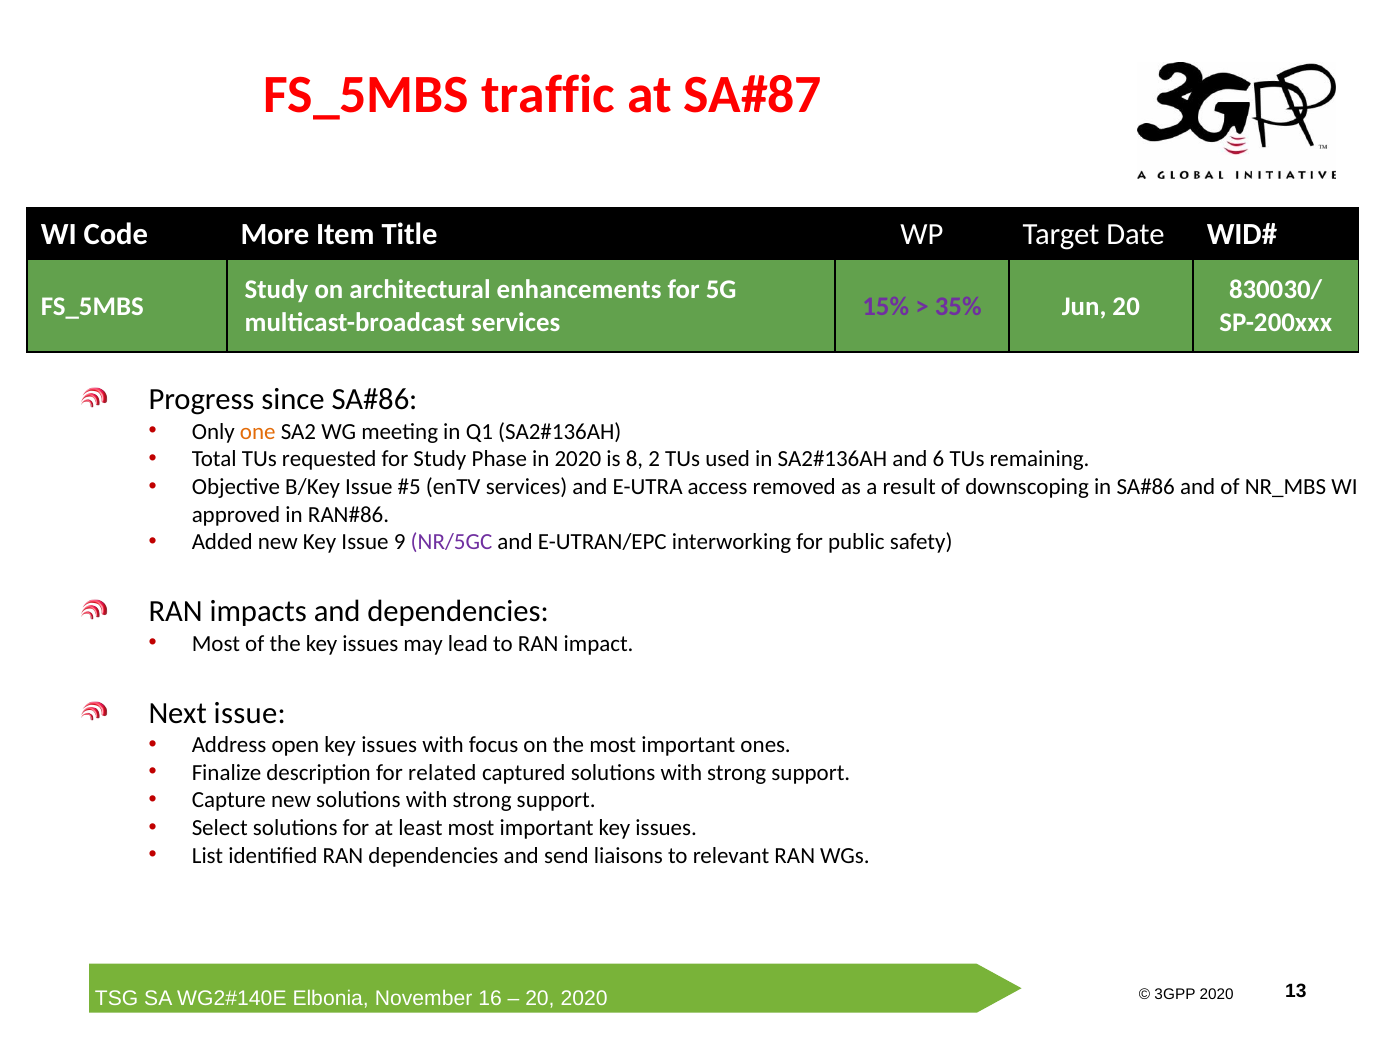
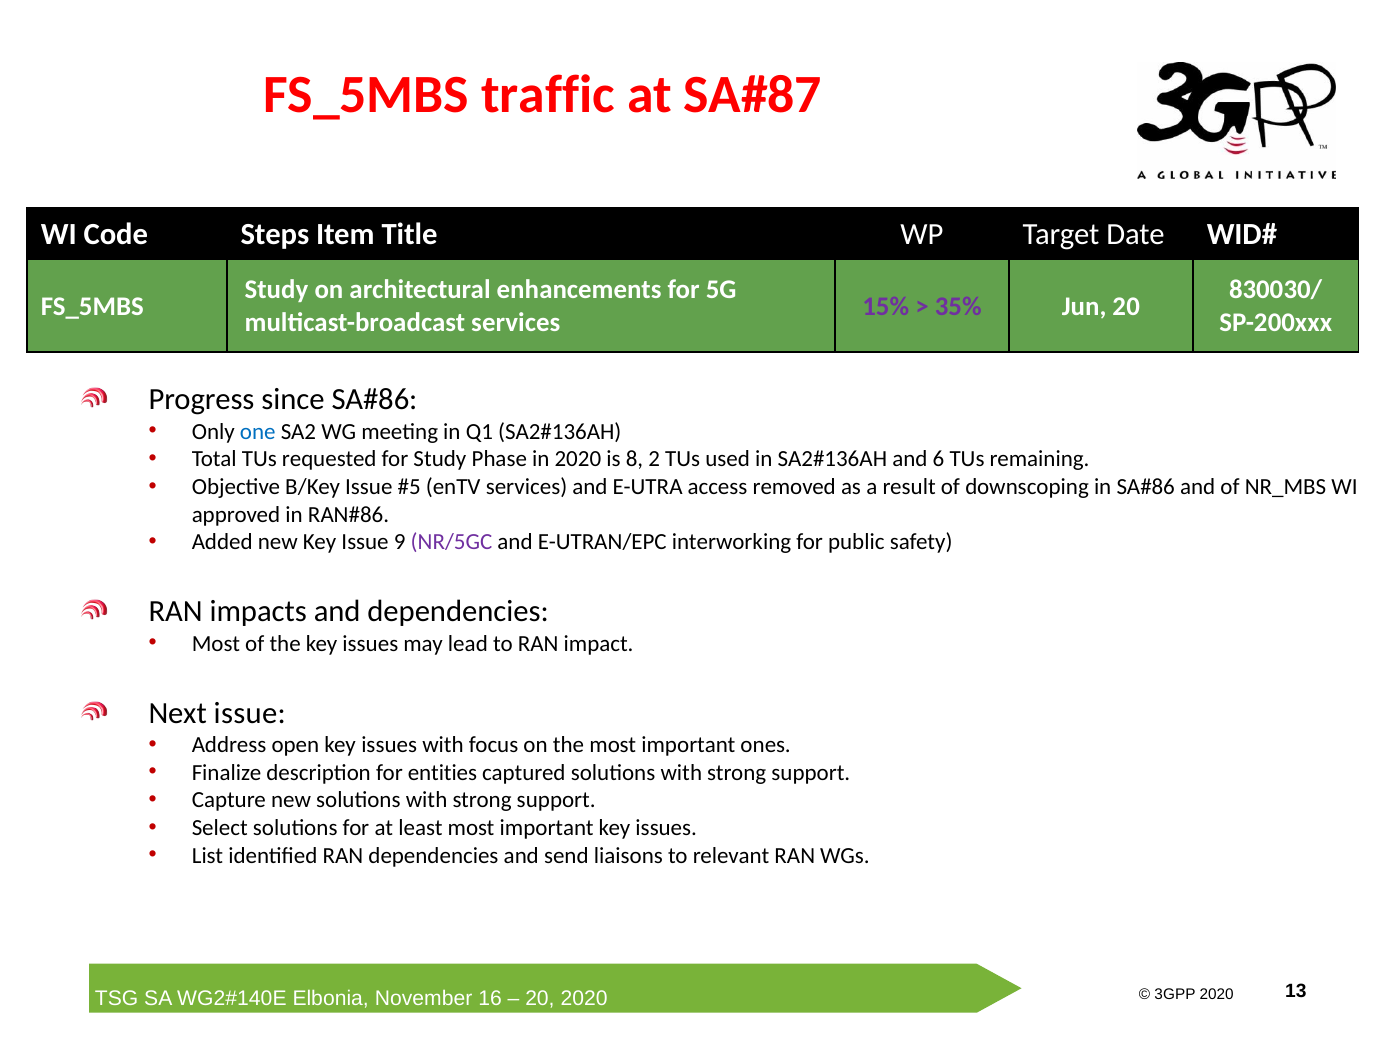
More: More -> Steps (275, 234)
one colour: orange -> blue (258, 431)
related: related -> entities (442, 772)
